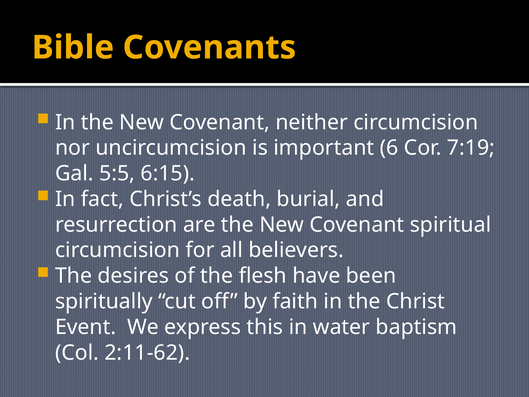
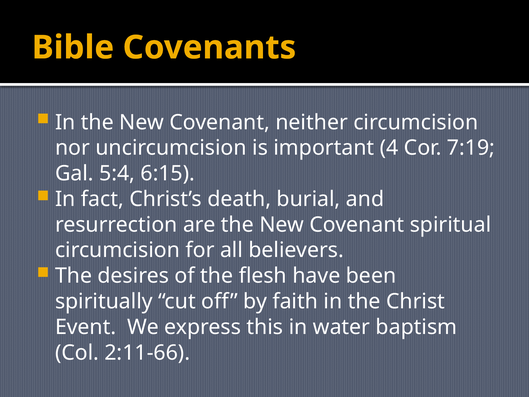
6: 6 -> 4 (389, 148)
5:5: 5:5 -> 5:4 (117, 173)
2:11-62: 2:11-62 -> 2:11-66 (147, 352)
